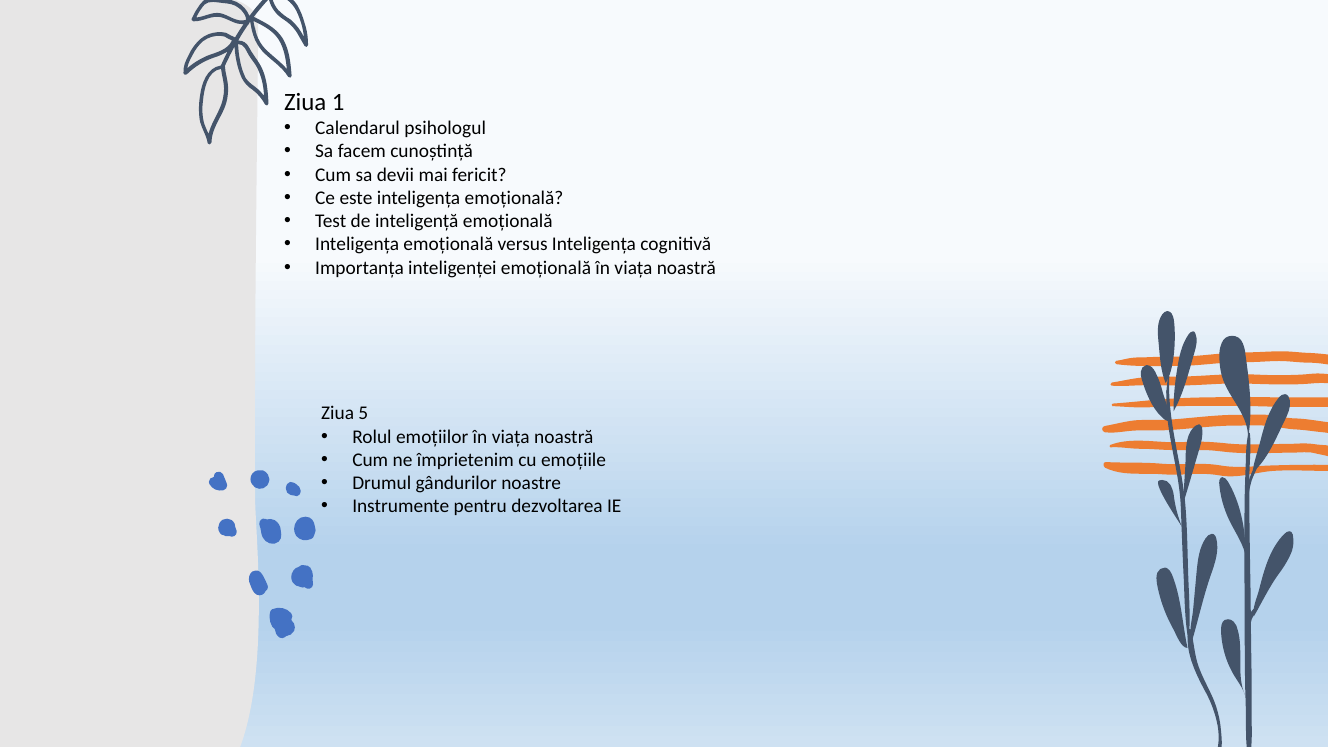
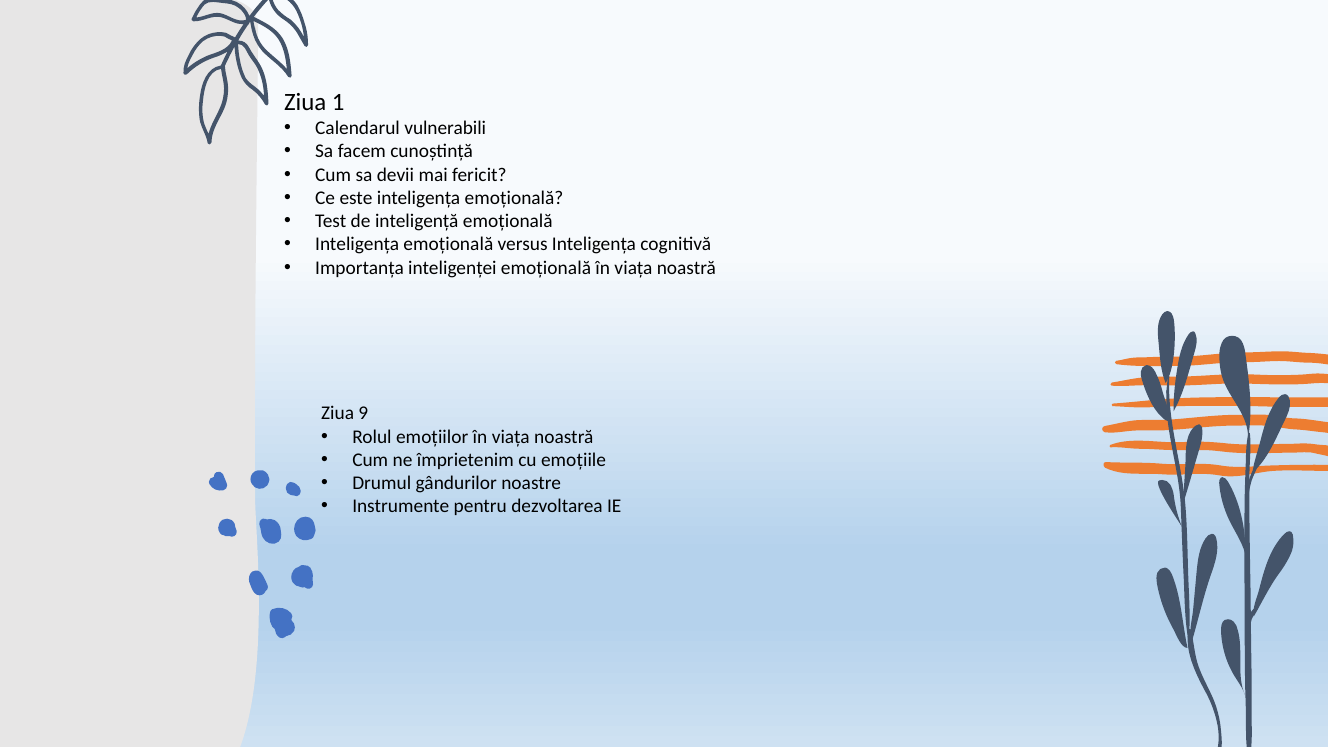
psihologul: psihologul -> vulnerabili (445, 128)
5: 5 -> 9 (363, 413)
